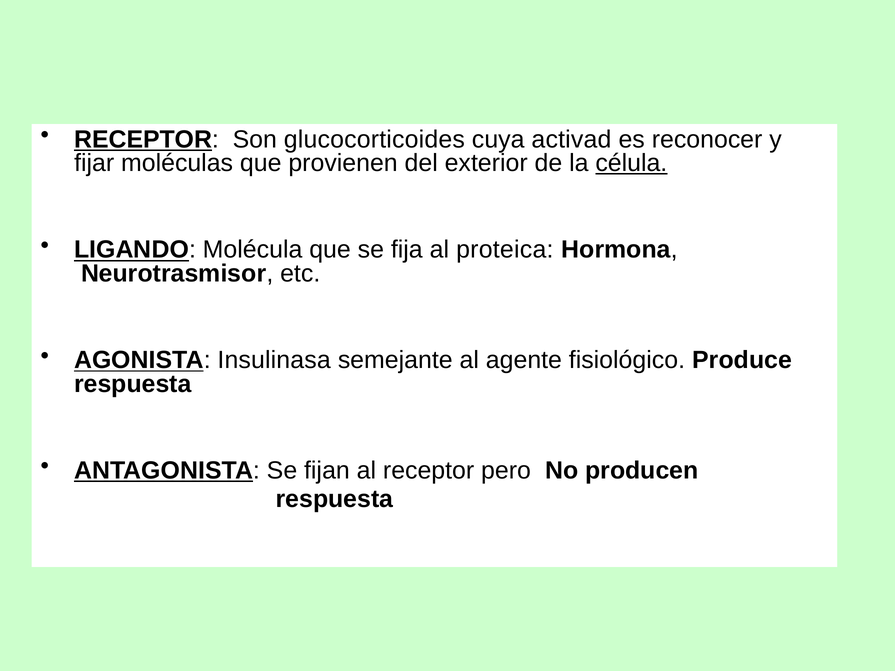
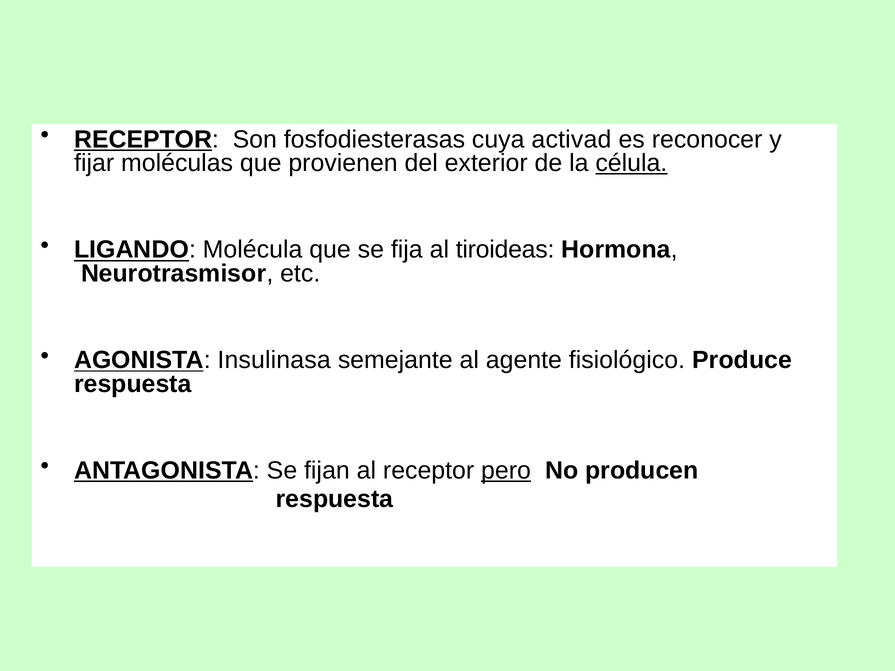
glucocorticoides: glucocorticoides -> fosfodiesterasas (374, 139)
proteica: proteica -> tiroideas (505, 250)
pero underline: none -> present (506, 471)
